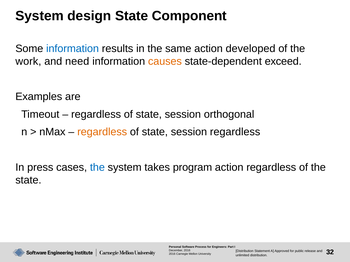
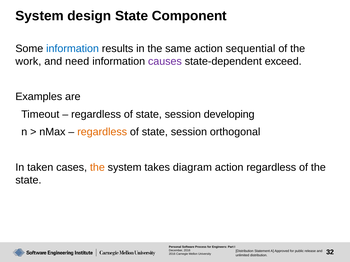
developed: developed -> sequential (250, 49)
causes colour: orange -> purple (165, 61)
orthogonal: orthogonal -> developing (229, 114)
session regardless: regardless -> orthogonal (235, 132)
press: press -> taken (40, 168)
the colour: blue -> orange (97, 168)
program: program -> diagram (192, 168)
